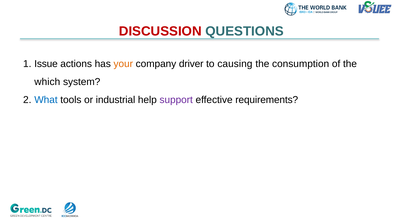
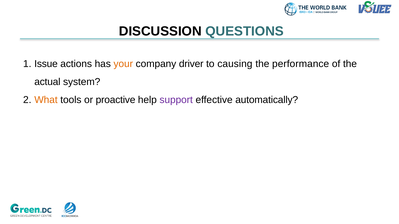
DISCUSSION colour: red -> black (160, 31)
consumption: consumption -> performance (301, 64)
which: which -> actual (47, 82)
What colour: blue -> orange (46, 100)
industrial: industrial -> proactive (116, 100)
requirements: requirements -> automatically (267, 100)
